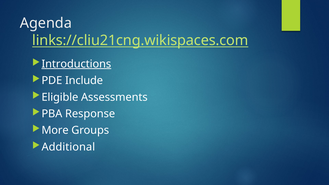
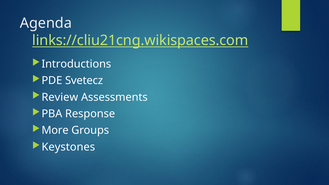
Introductions underline: present -> none (76, 64)
Include: Include -> Svetecz (84, 81)
Eligible: Eligible -> Review (60, 97)
Additional: Additional -> Keystones (68, 147)
